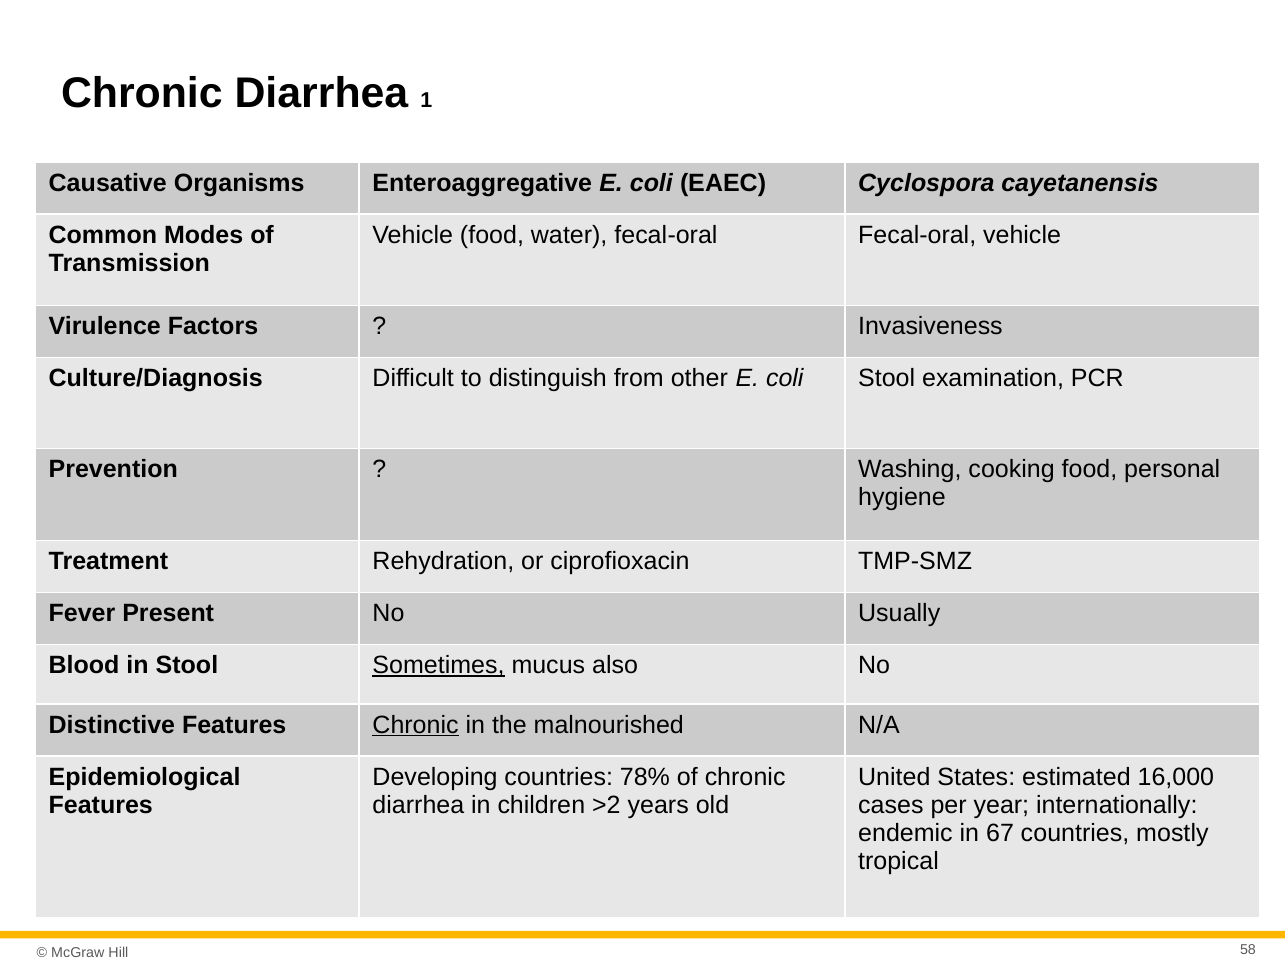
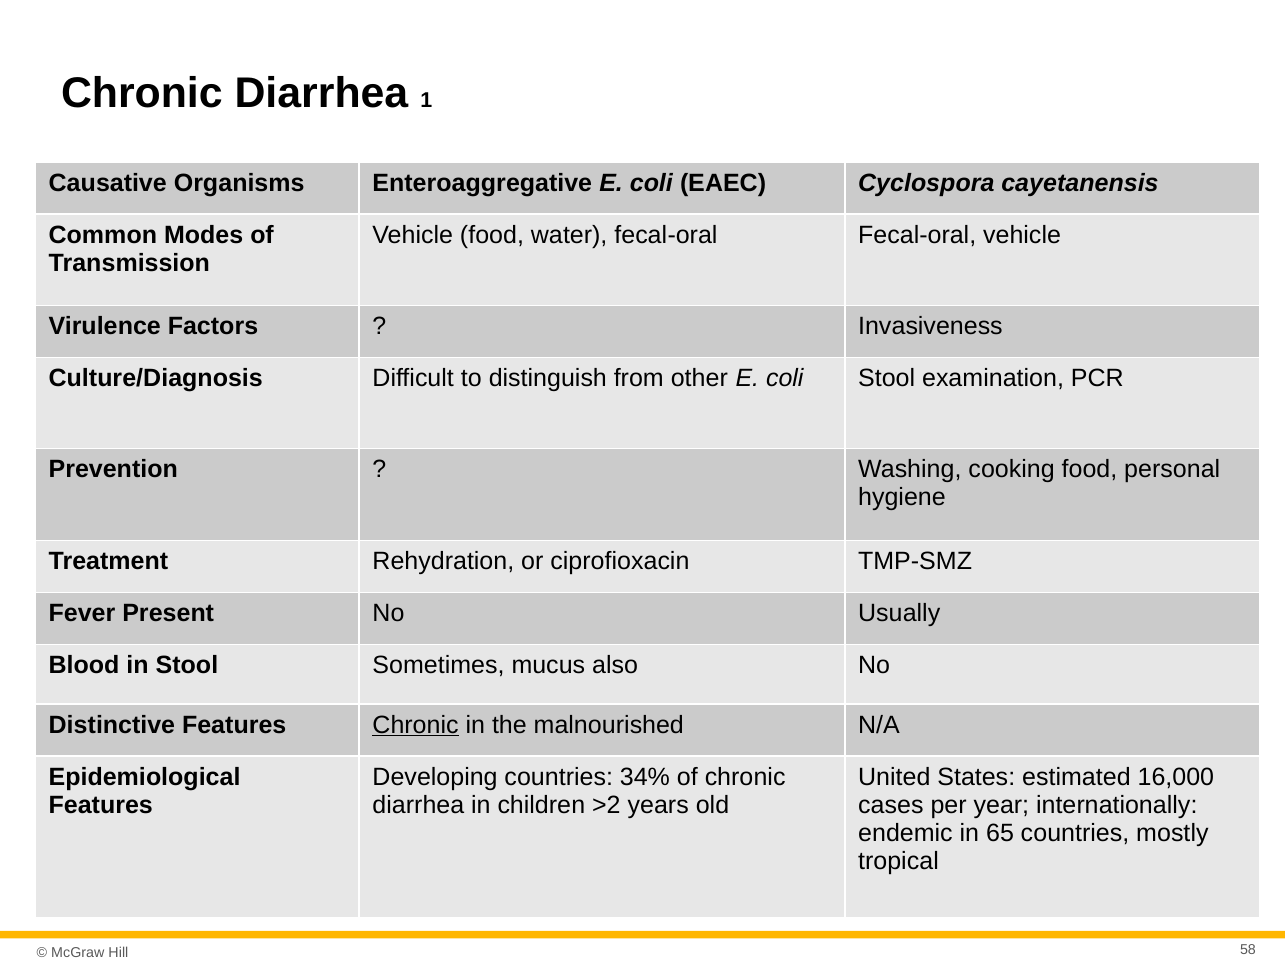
Sometimes underline: present -> none (439, 665)
78%: 78% -> 34% (645, 777)
67: 67 -> 65 (1000, 833)
